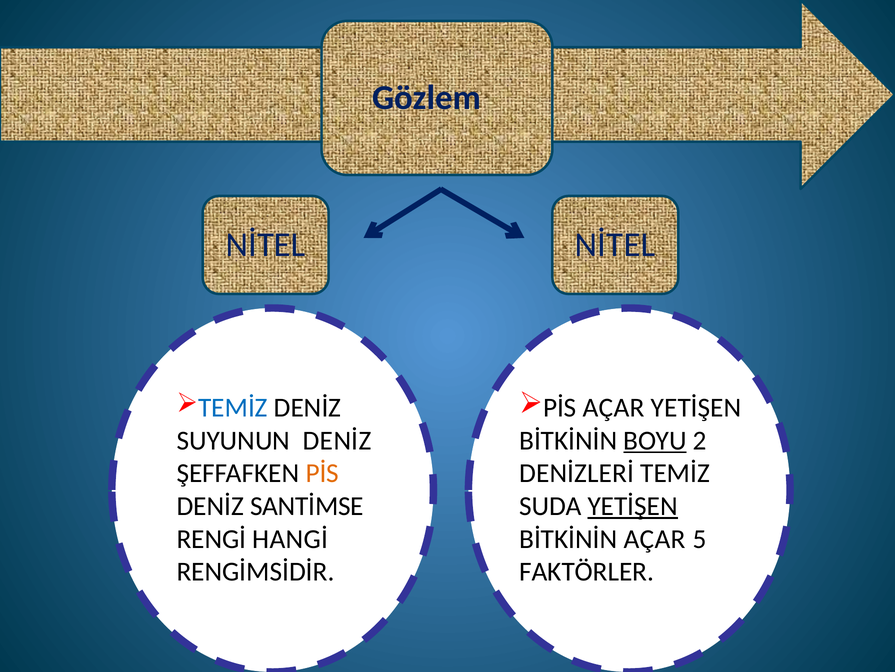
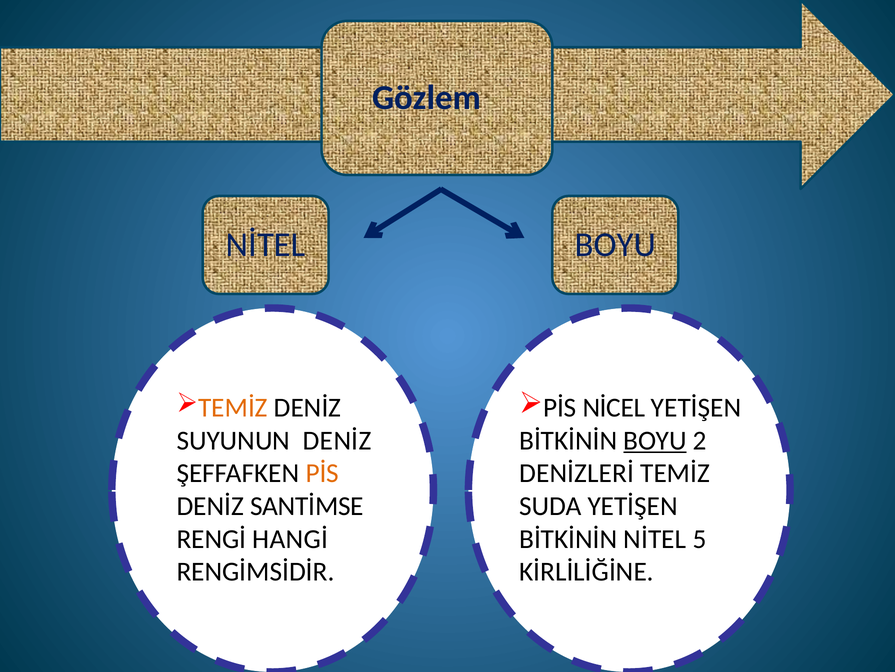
NİTEL NİTEL: NİTEL -> BOYU (615, 244)
PİS AÇAR: AÇAR -> NİCEL (614, 407)
TEMİZ colour: blue -> orange (233, 407)
YETİŞEN underline: present -> none (633, 506)
BİTKİNİN AÇAR: AÇAR -> NİTEL (655, 538)
FAKTÖRLER: FAKTÖRLER -> KİRLİLİĞİNE (587, 571)
